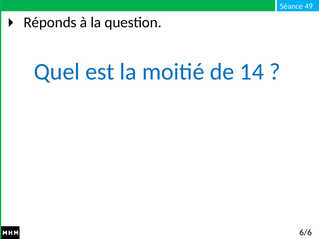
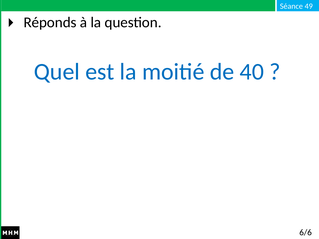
14: 14 -> 40 (252, 72)
